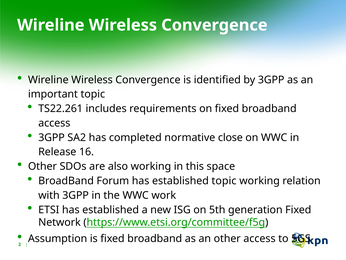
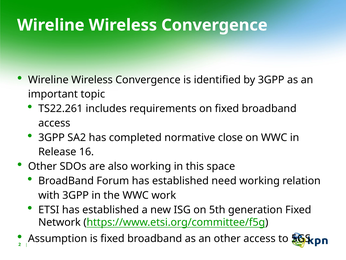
established topic: topic -> need (224, 181)
